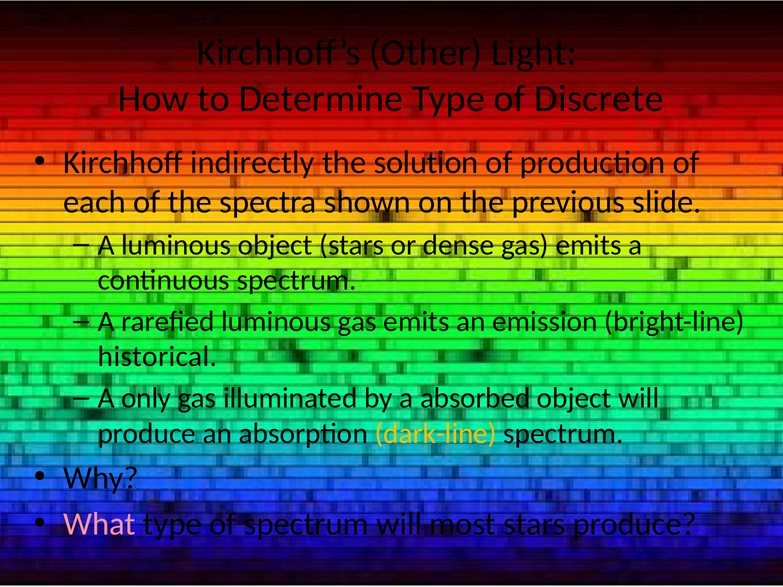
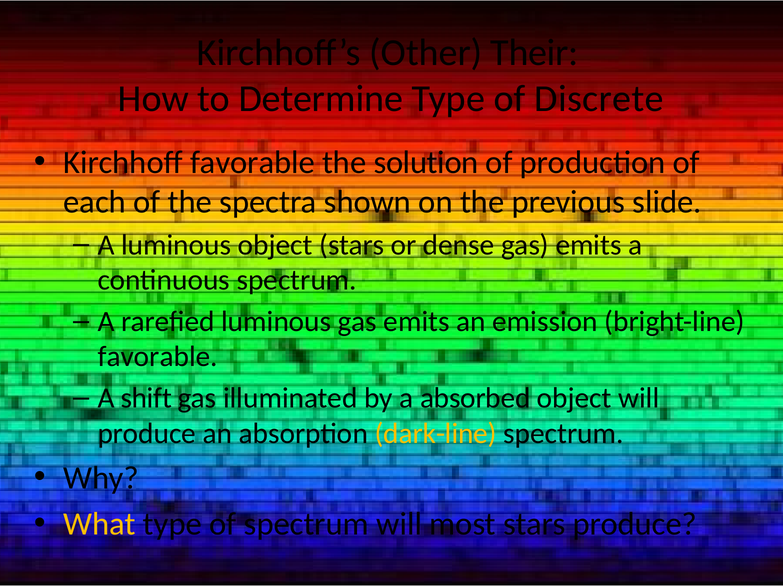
Light: Light -> Their (534, 53)
Kirchhoff indirectly: indirectly -> favorable (252, 163)
historical: historical -> favorable (158, 357)
only: only -> shift (146, 398)
What colour: pink -> yellow (100, 524)
